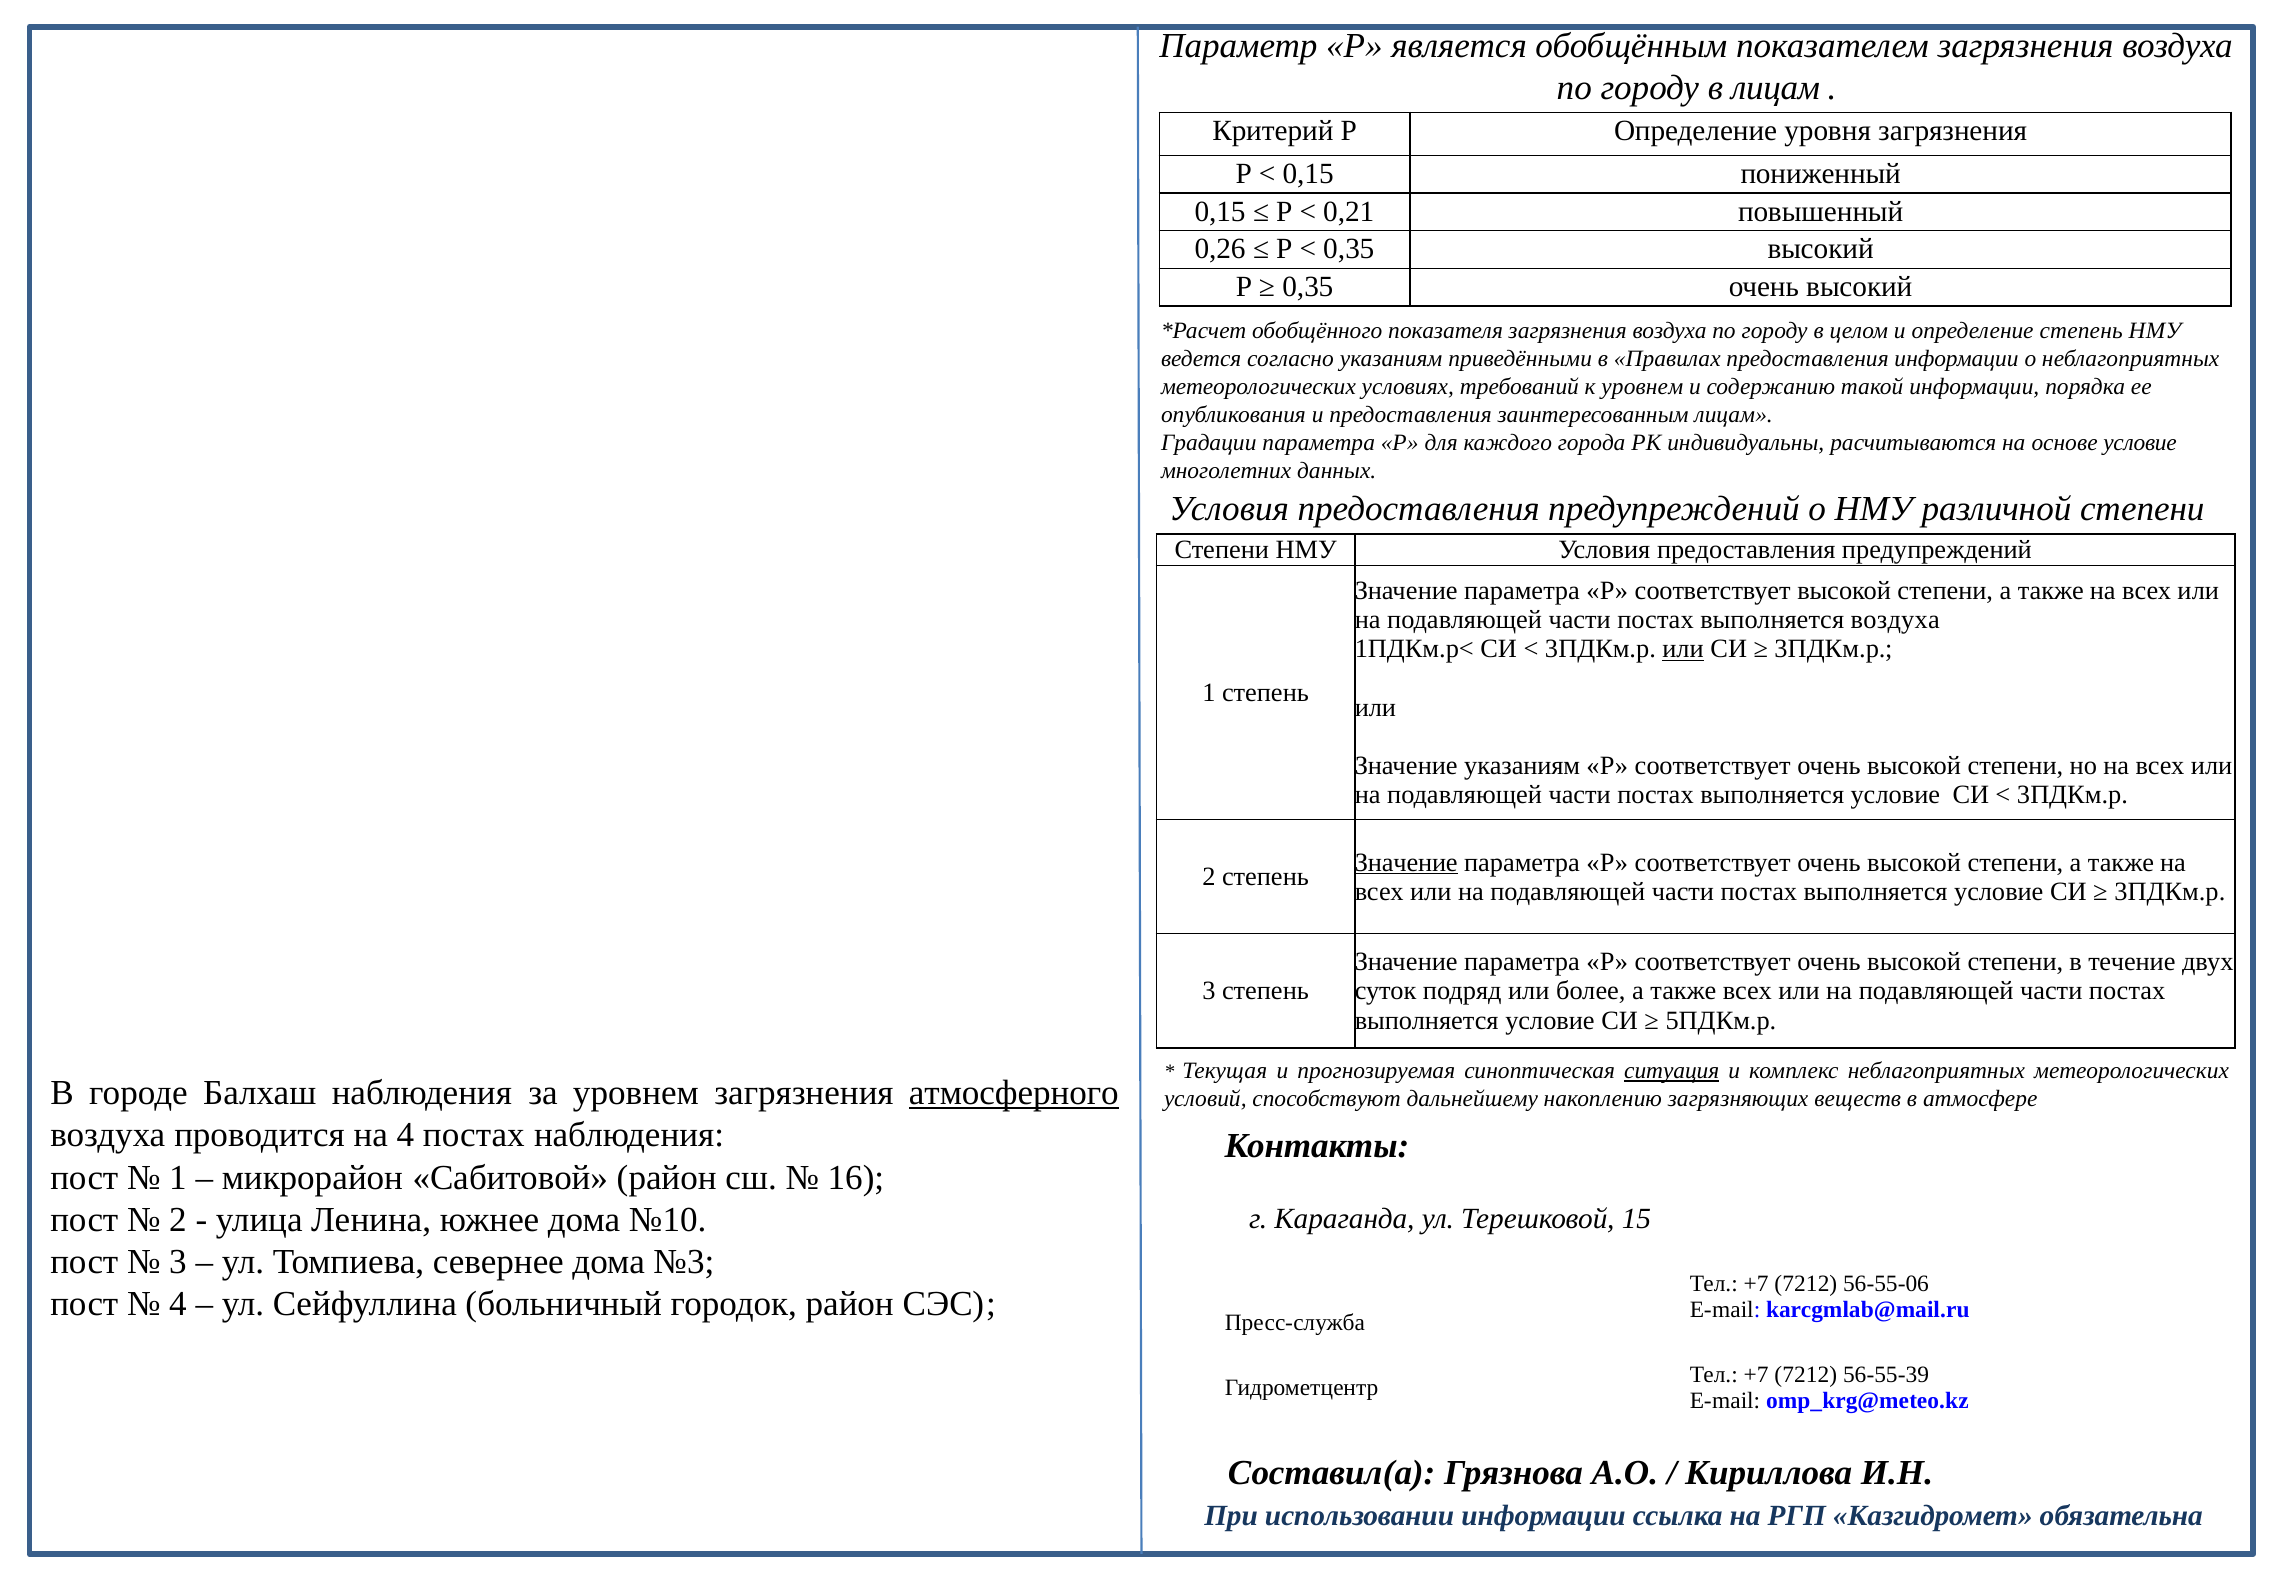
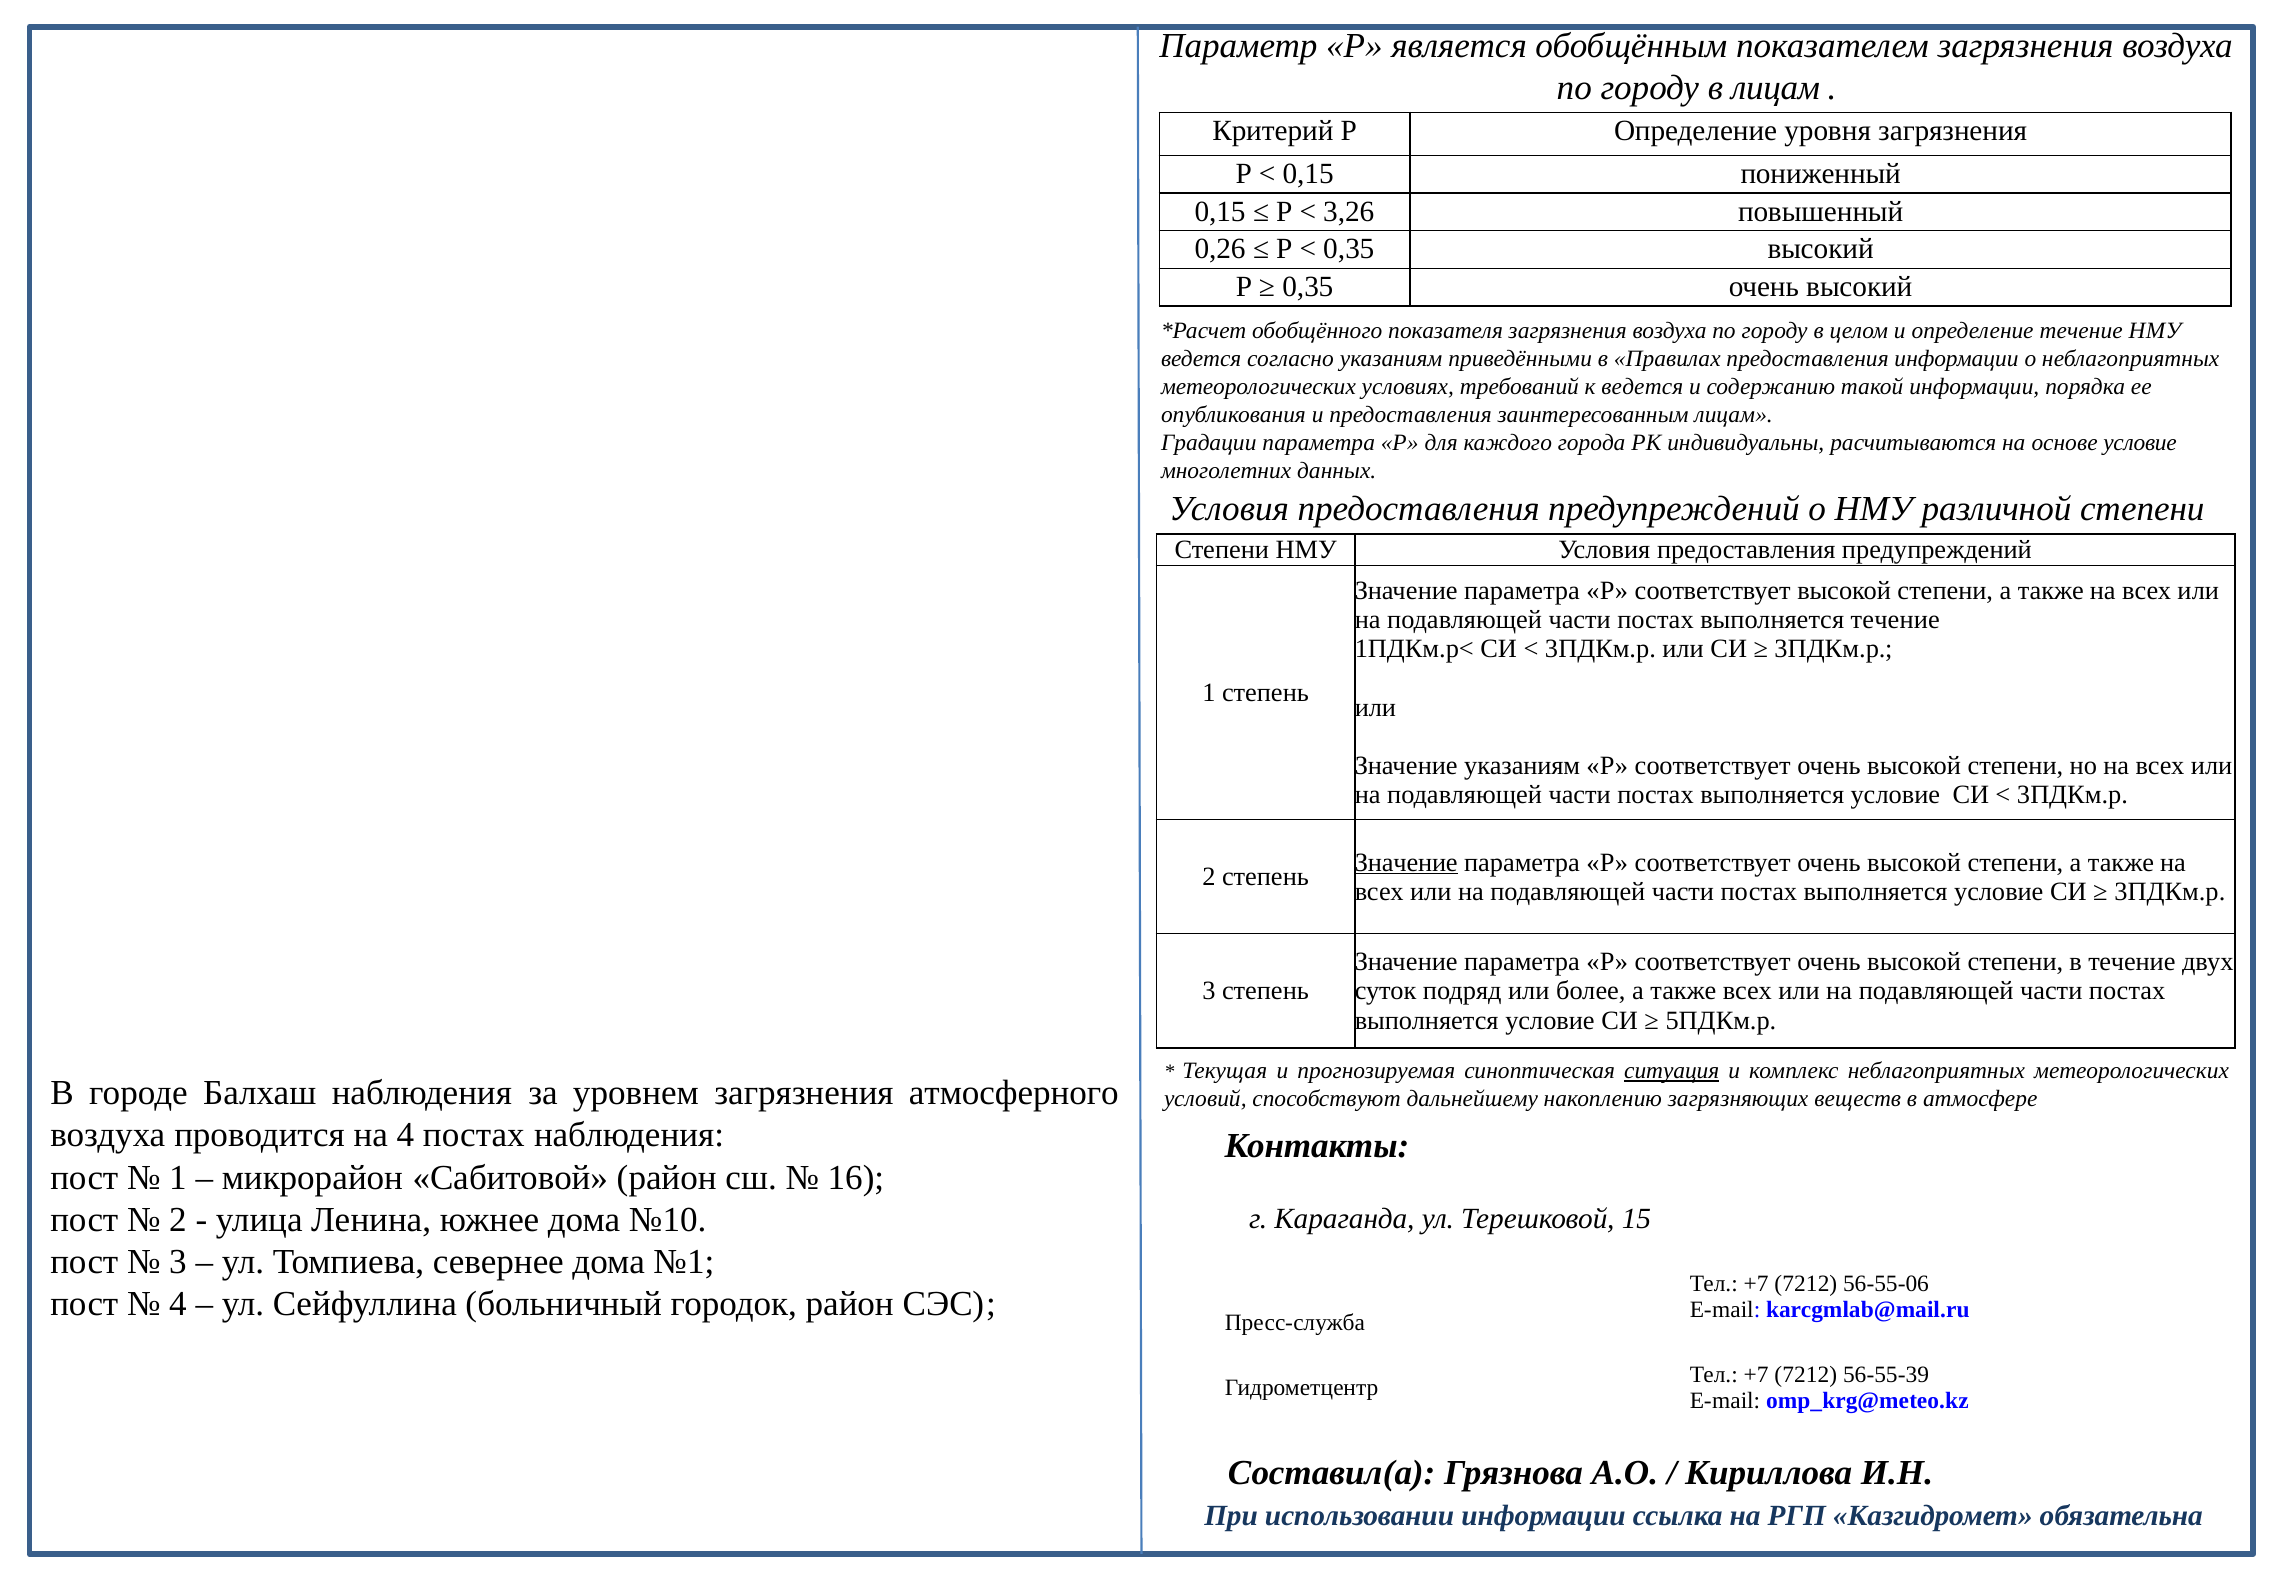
0,21: 0,21 -> 3,26 (1349, 212)
определение степень: степень -> течение (2081, 330)
к уровнем: уровнем -> ведется (1642, 387)
выполняется воздуха: воздуха -> течение (1895, 620)
или underline: present -> none (1683, 649)
атмосферного underline: present -> none (1014, 1093)
№3: №3 -> №1 (684, 1261)
